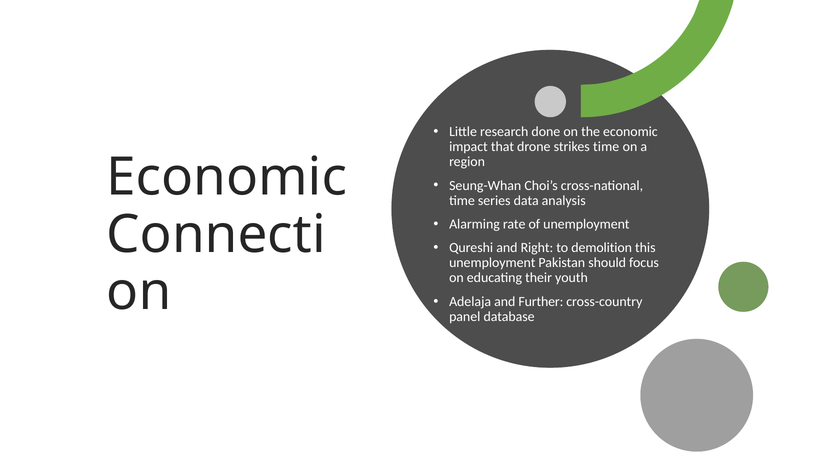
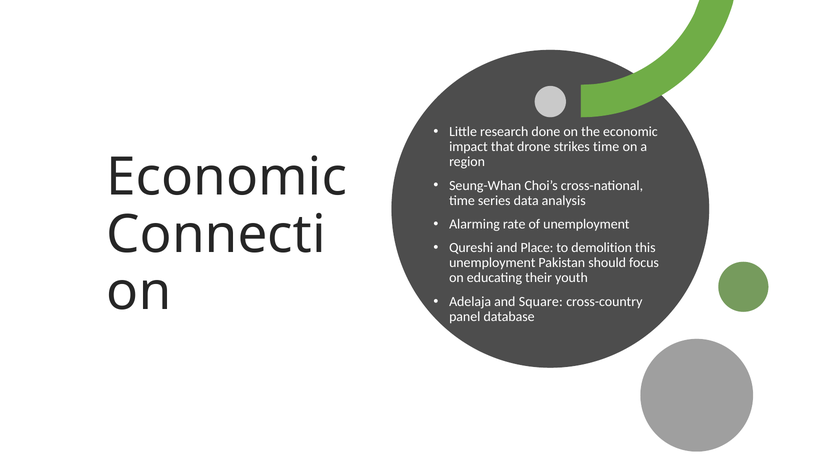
Right: Right -> Place (537, 248)
Further: Further -> Square (541, 301)
